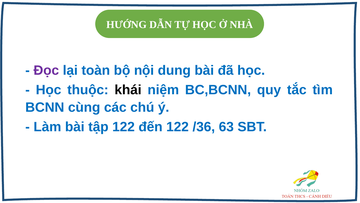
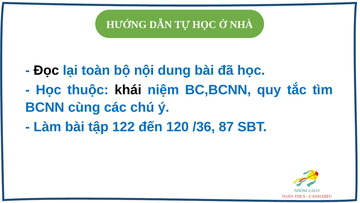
Đọc colour: purple -> black (46, 70)
đến 122: 122 -> 120 (178, 127)
63: 63 -> 87 (226, 127)
